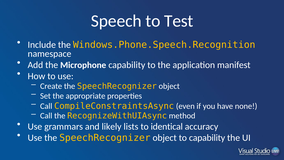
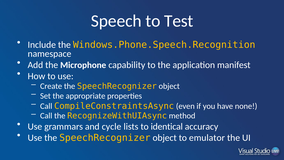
likely: likely -> cycle (112, 126)
to capability: capability -> emulator (207, 137)
